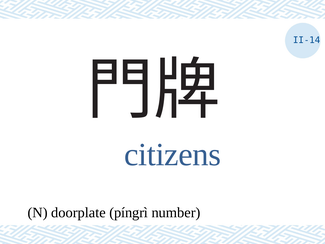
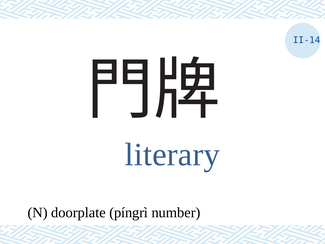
citizens: citizens -> literary (172, 154)
